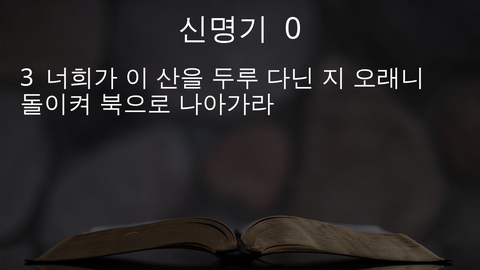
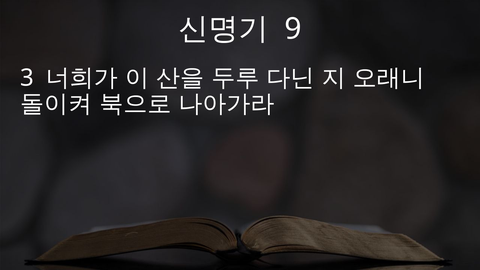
0: 0 -> 9 (293, 29)
